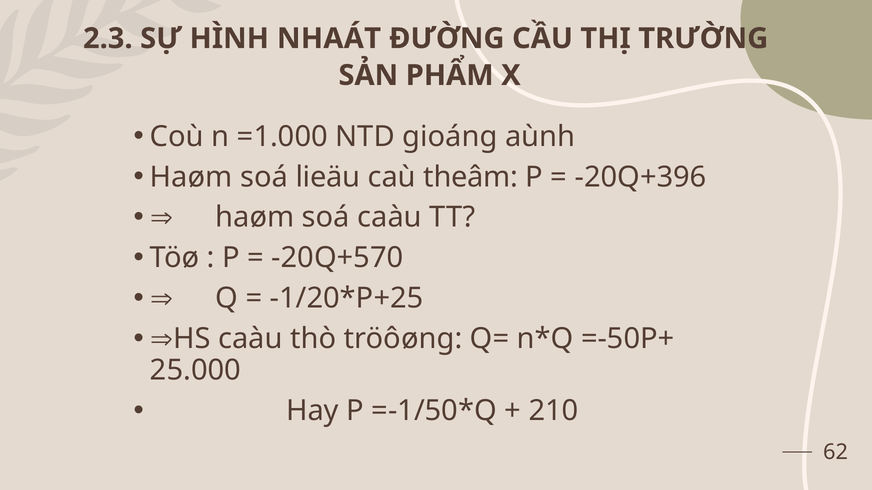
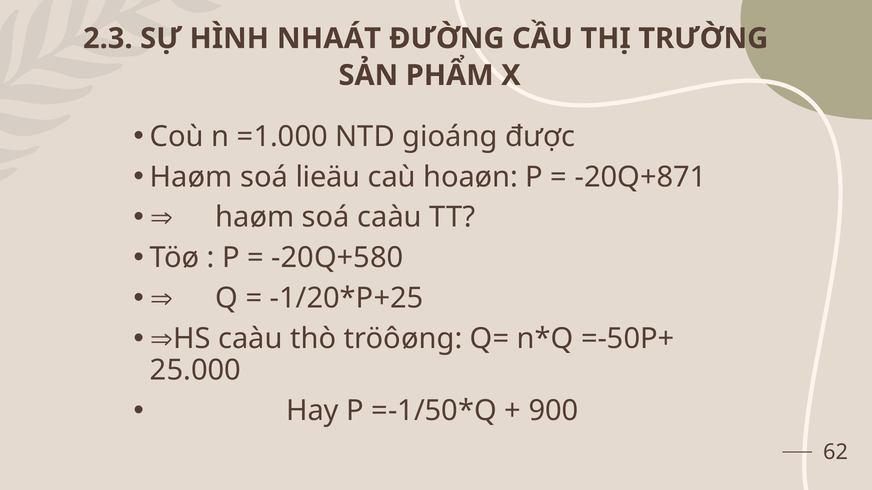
aùnh: aùnh -> được (540, 137)
theâm: theâm -> hoaøn (471, 177)
-20Q+396: -20Q+396 -> -20Q+871 (641, 177)
-20Q+570: -20Q+570 -> -20Q+580 (337, 258)
210: 210 -> 900 (554, 411)
